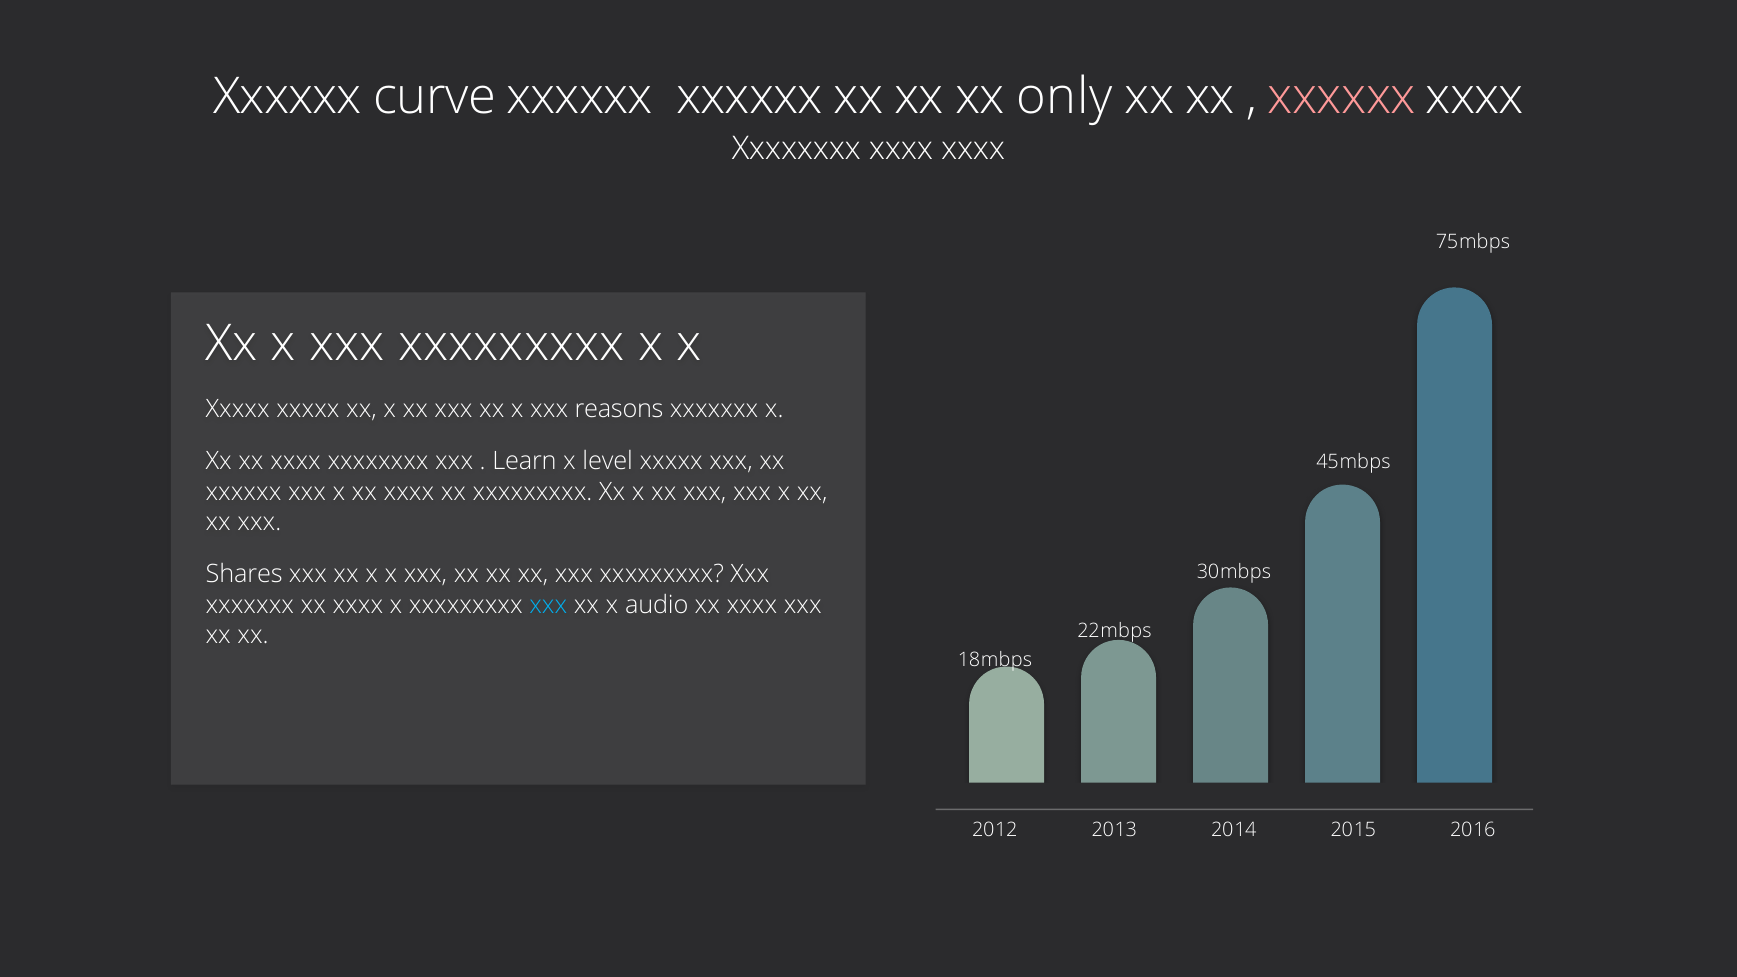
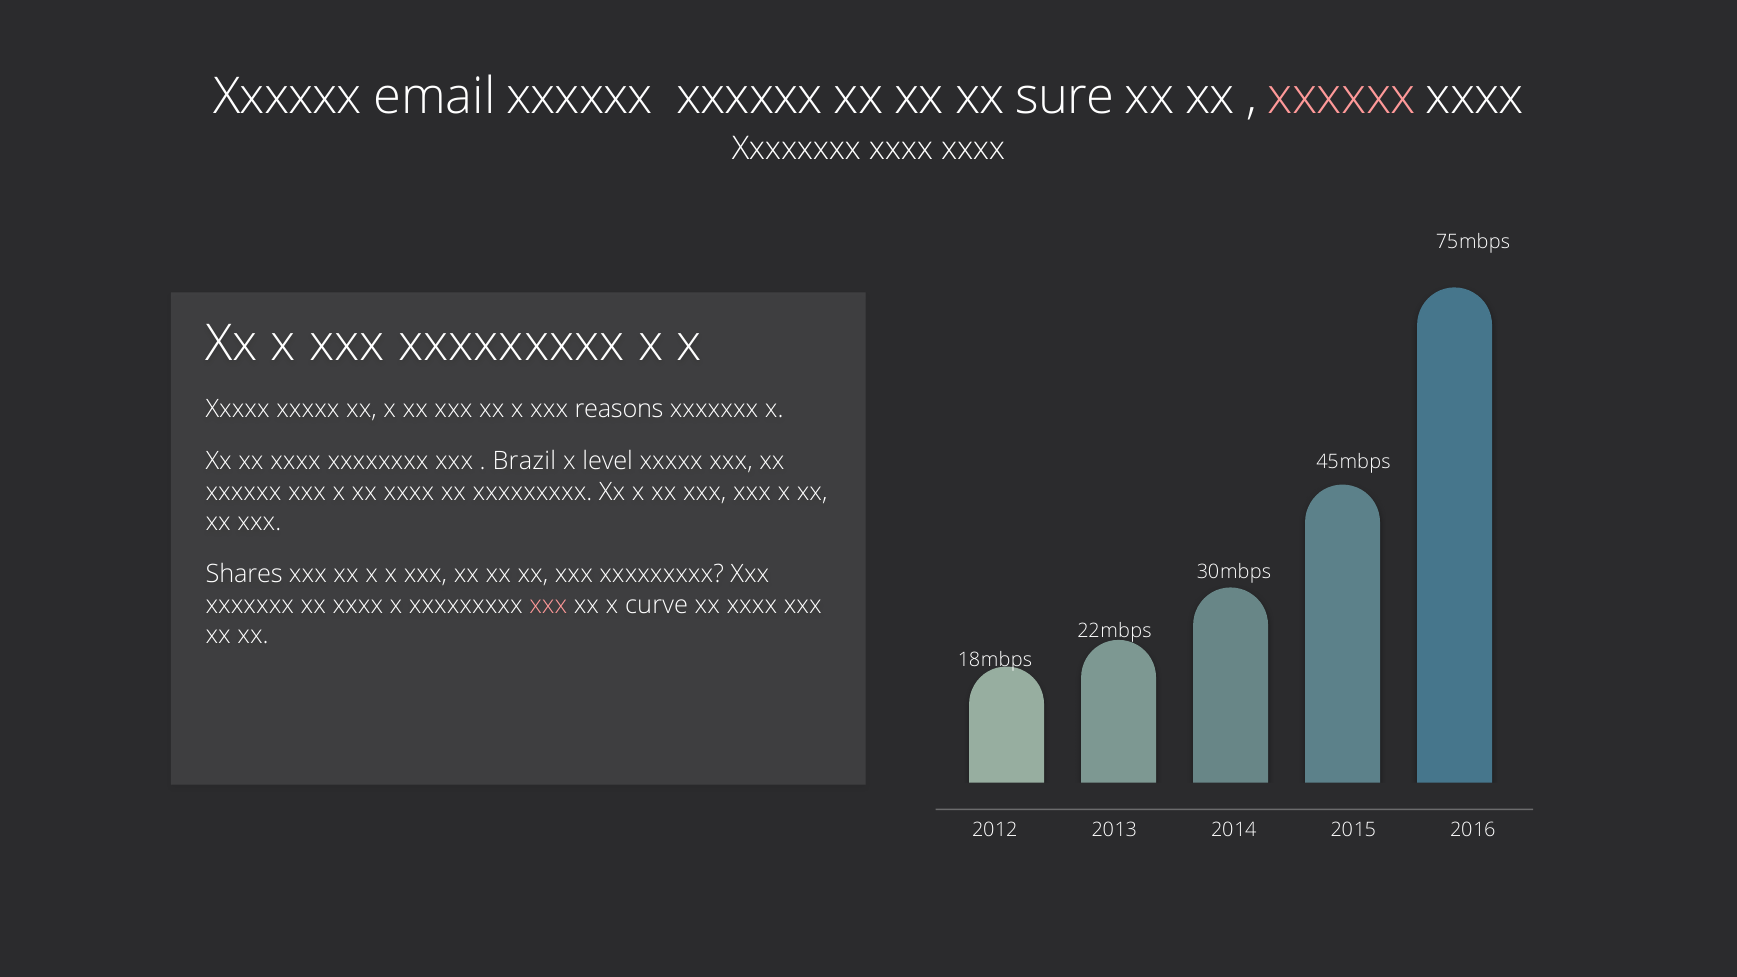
curve: curve -> email (434, 97)
only: only -> sure (1065, 97)
Learn: Learn -> Brazil (524, 461)
xxx colour: light blue -> pink (548, 605)
audio: audio -> curve (657, 605)
